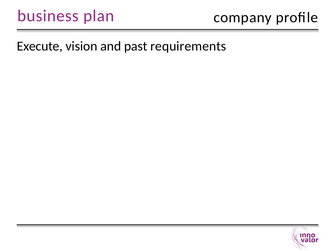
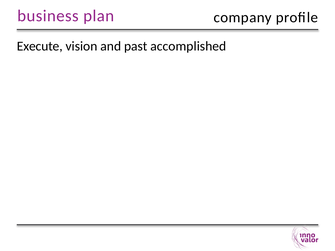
requirements: requirements -> accomplished (188, 46)
